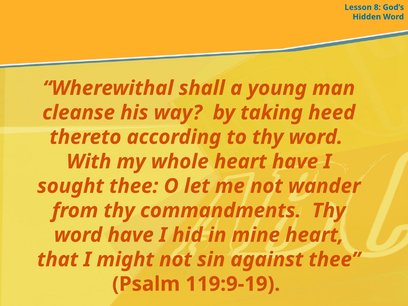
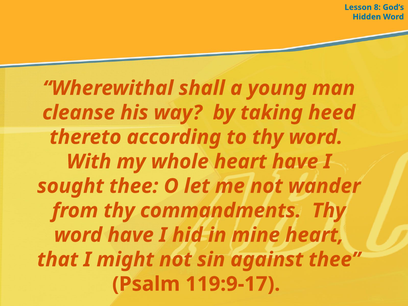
119:9-19: 119:9-19 -> 119:9-17 (233, 284)
